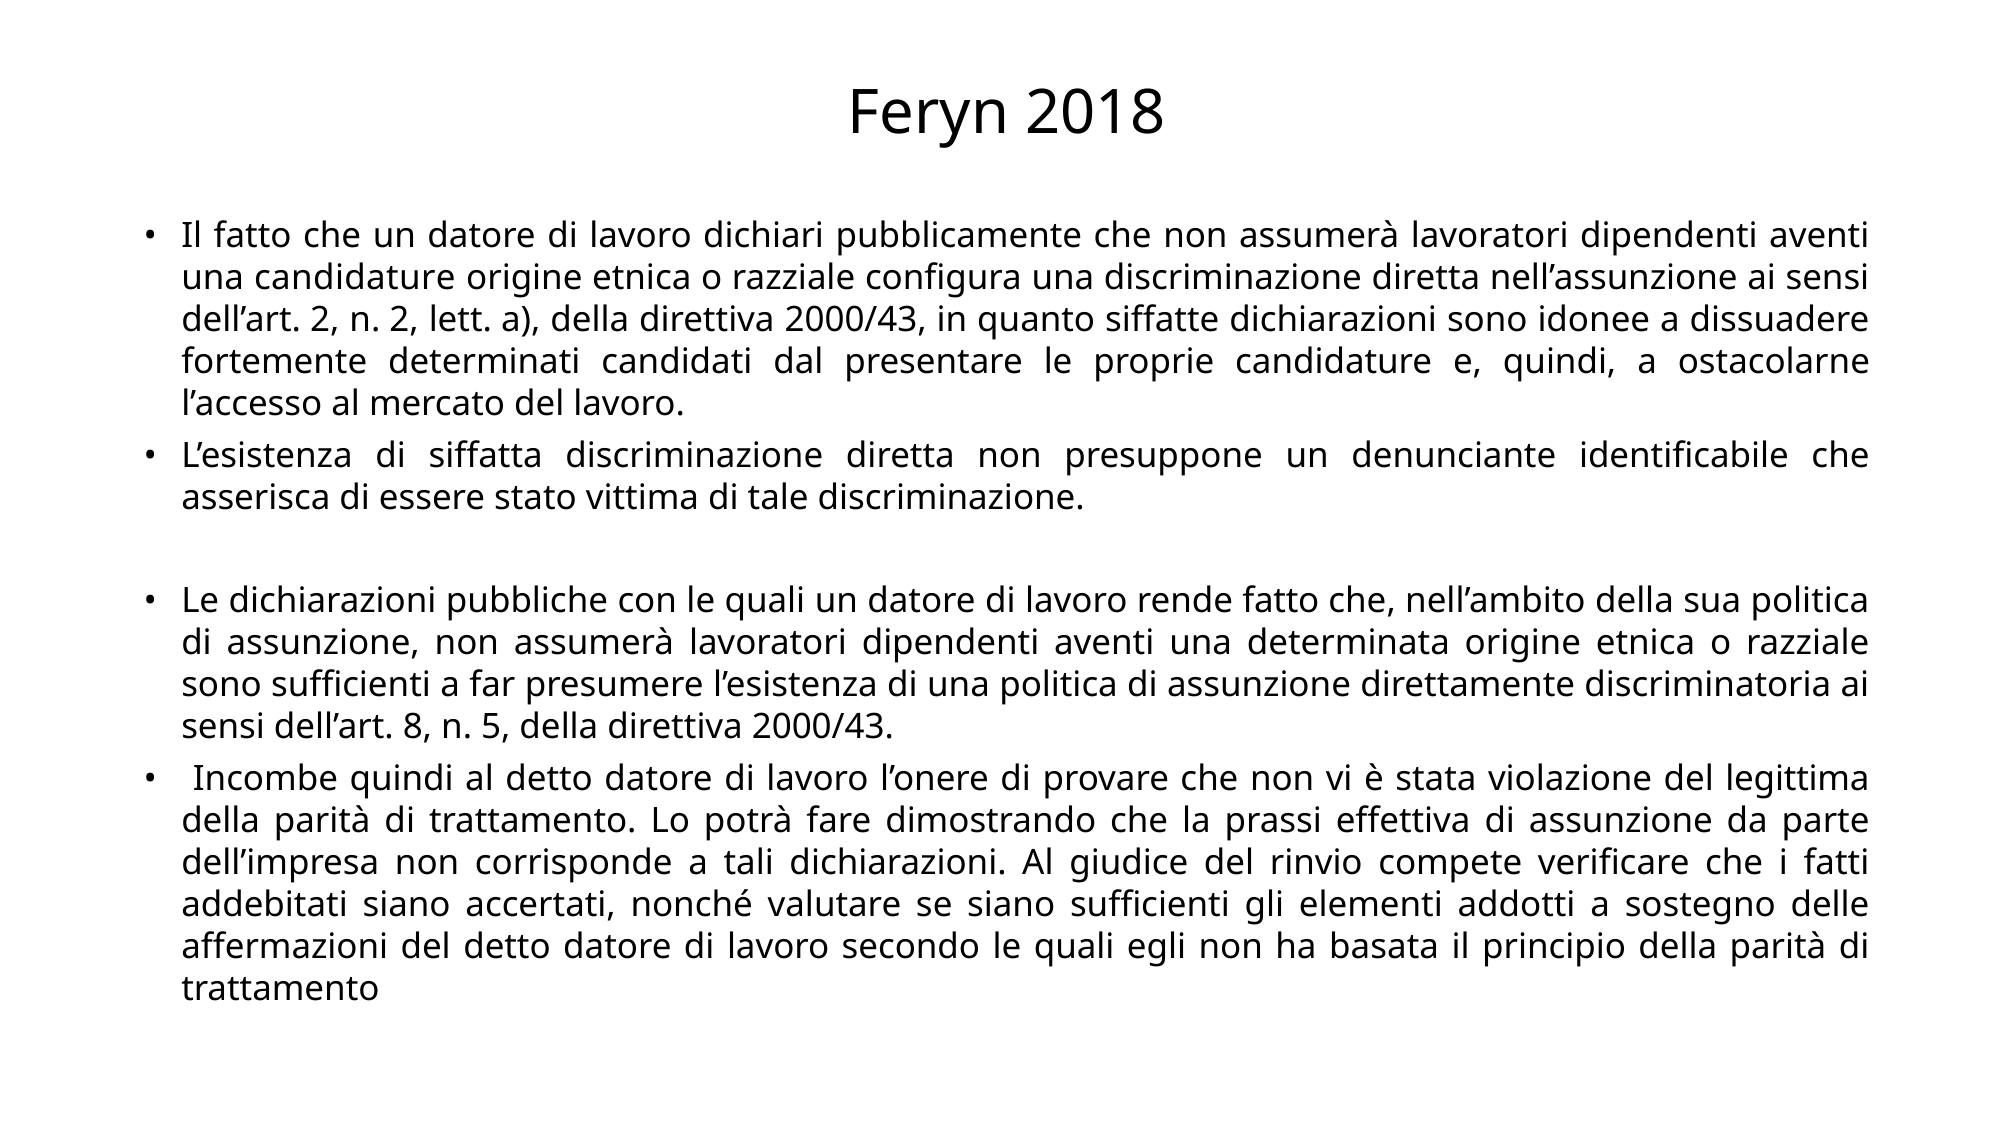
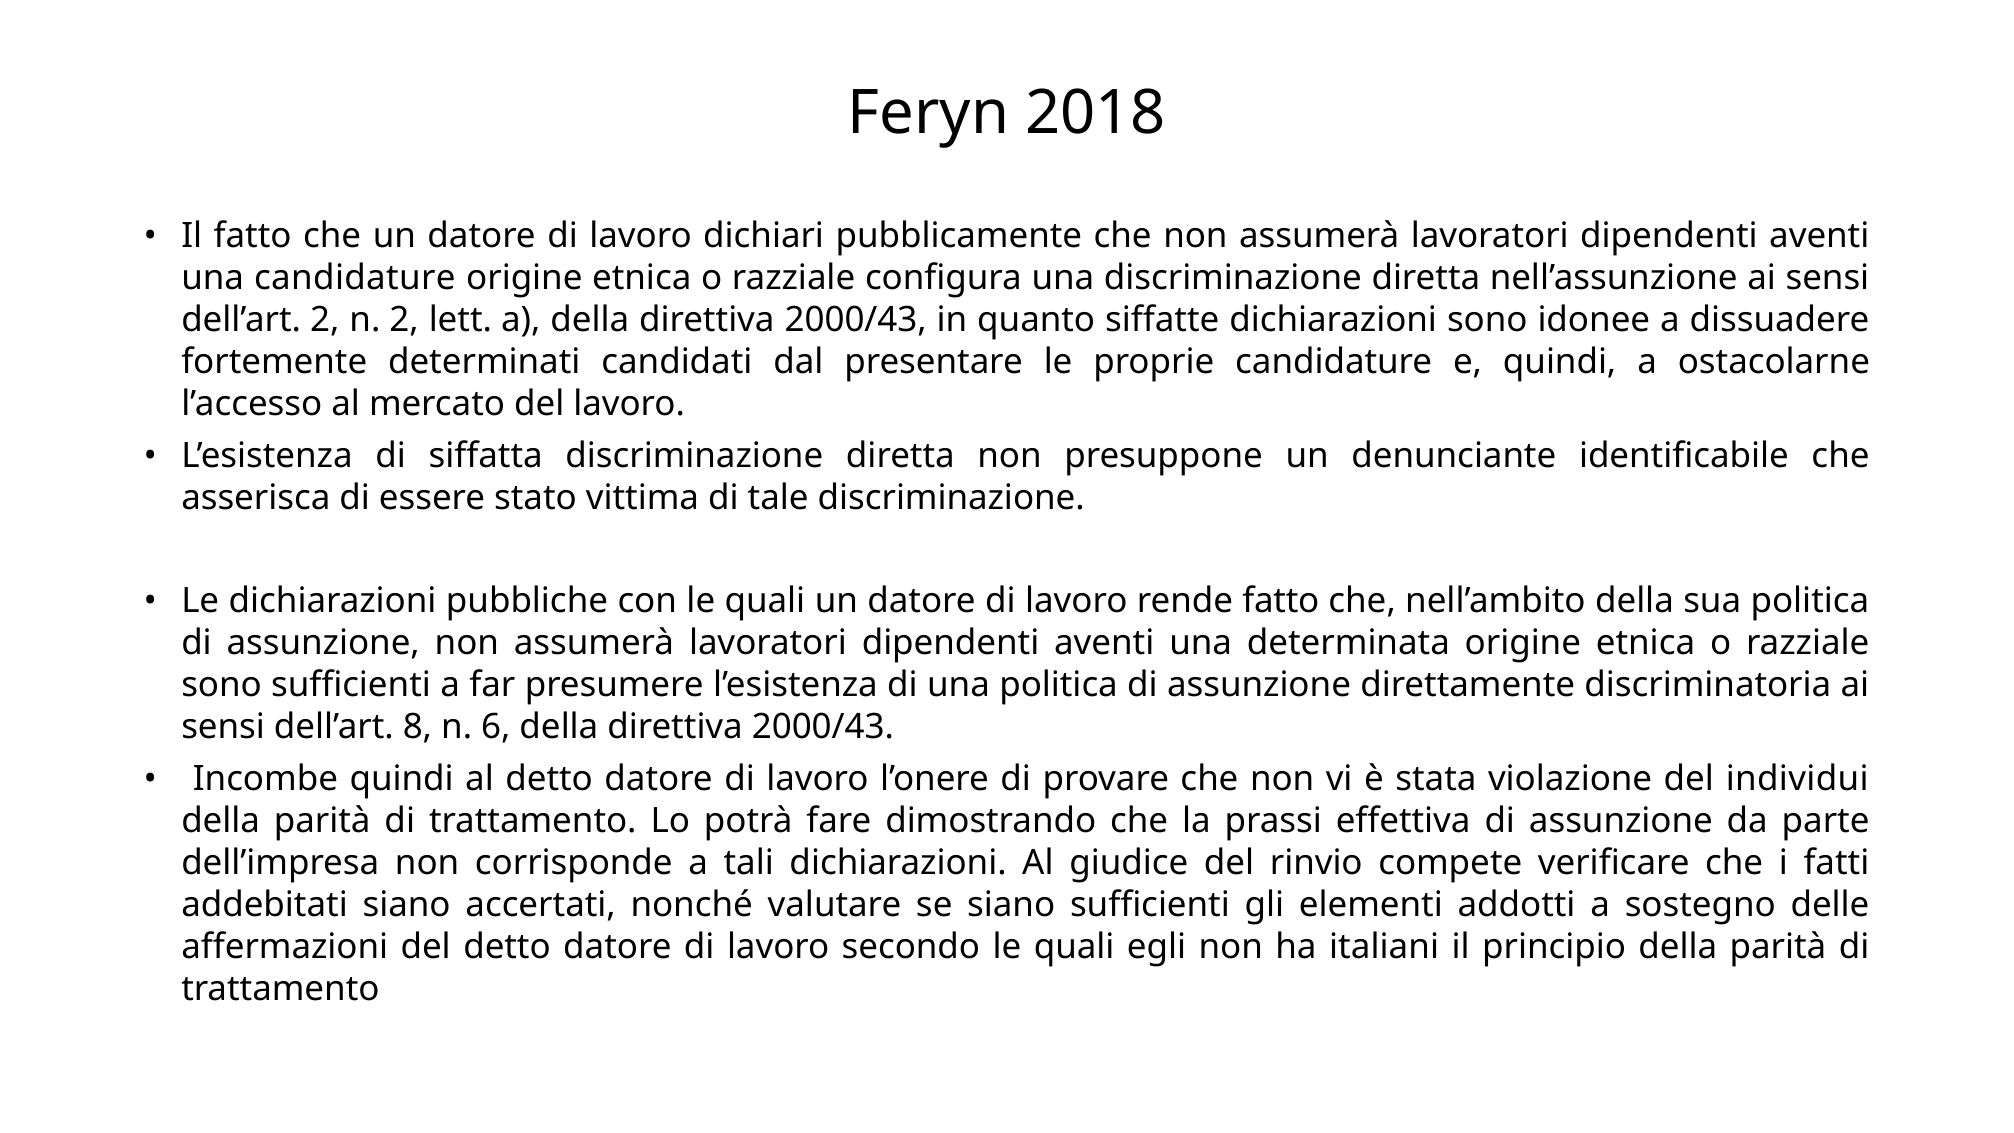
5: 5 -> 6 (496, 727)
legittima: legittima -> individui (1797, 779)
basata: basata -> italiani (1384, 947)
